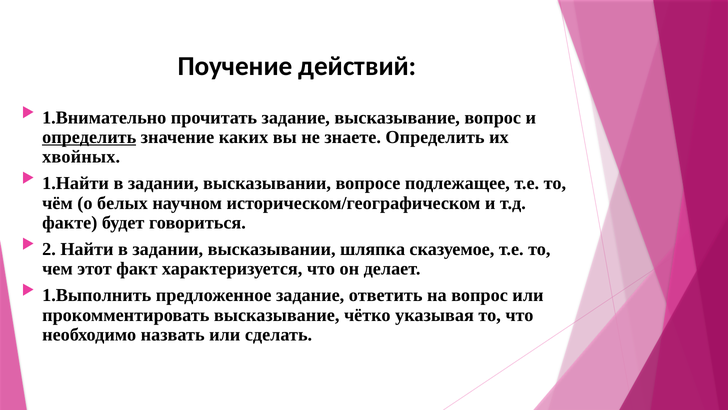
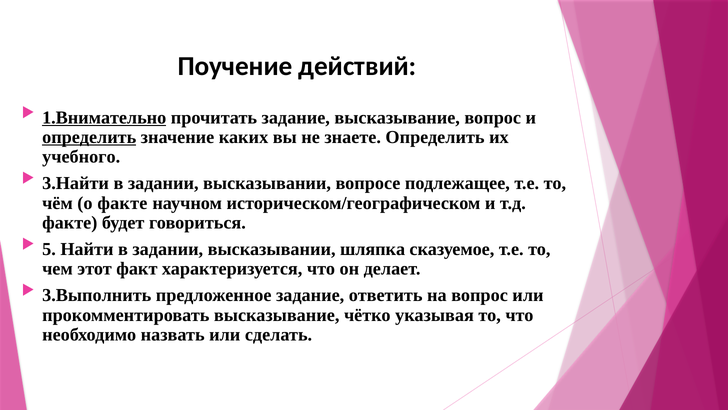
1.Внимательно underline: none -> present (104, 117)
хвойных: хвойных -> учебного (81, 157)
1.Найти: 1.Найти -> 3.Найти (76, 183)
о белых: белых -> факте (122, 203)
2: 2 -> 5 (49, 249)
1.Выполнить: 1.Выполнить -> 3.Выполнить (97, 295)
